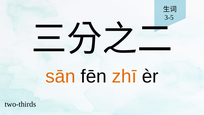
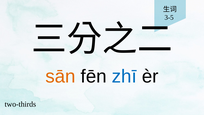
zhī colour: orange -> blue (124, 76)
